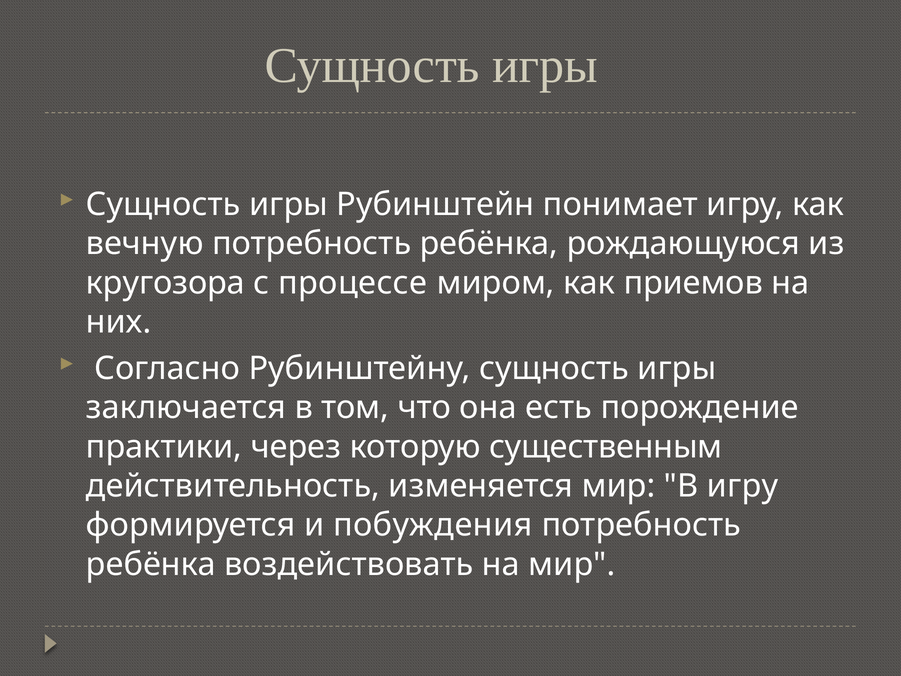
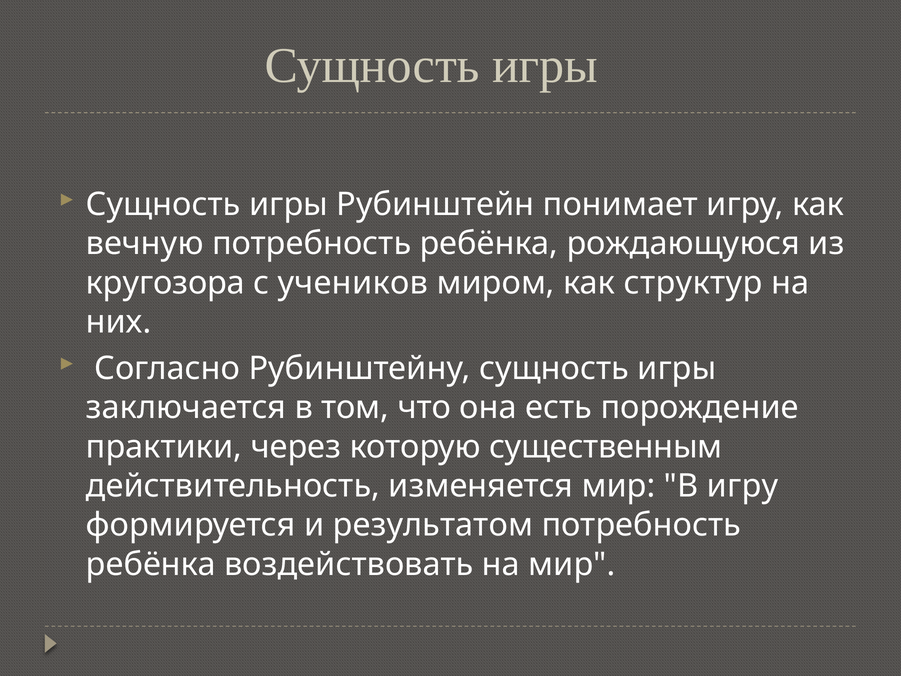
процессе: процессе -> учеников (353, 283)
приемов: приемов -> структур (693, 283)
побуждения: побуждения -> результатом (433, 525)
